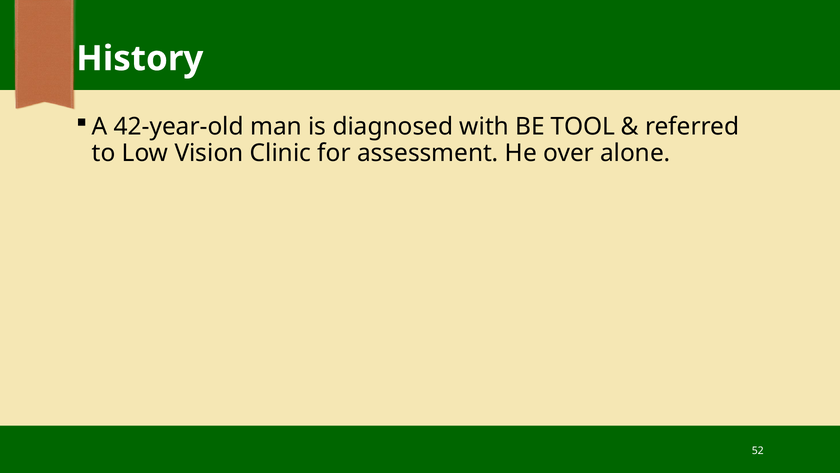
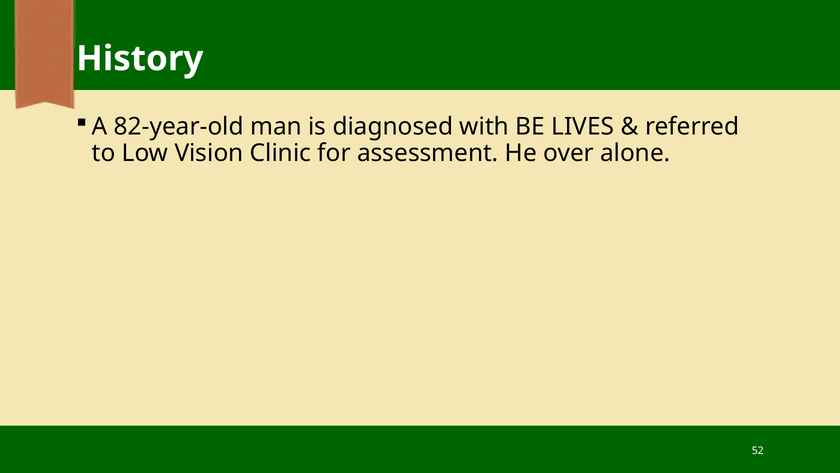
42-year-old: 42-year-old -> 82-year-old (179, 126)
TOOL: TOOL -> LIVES (583, 126)
